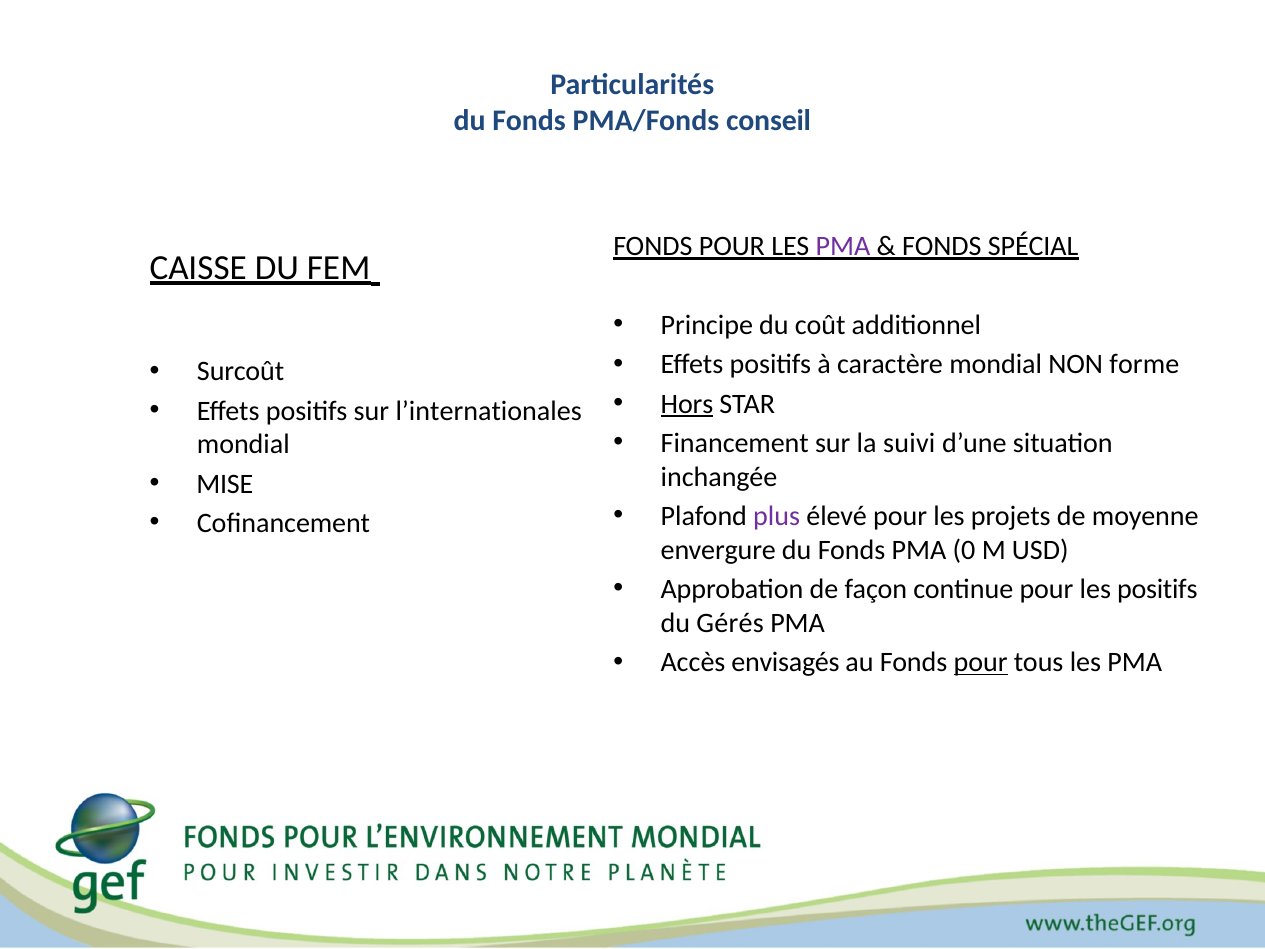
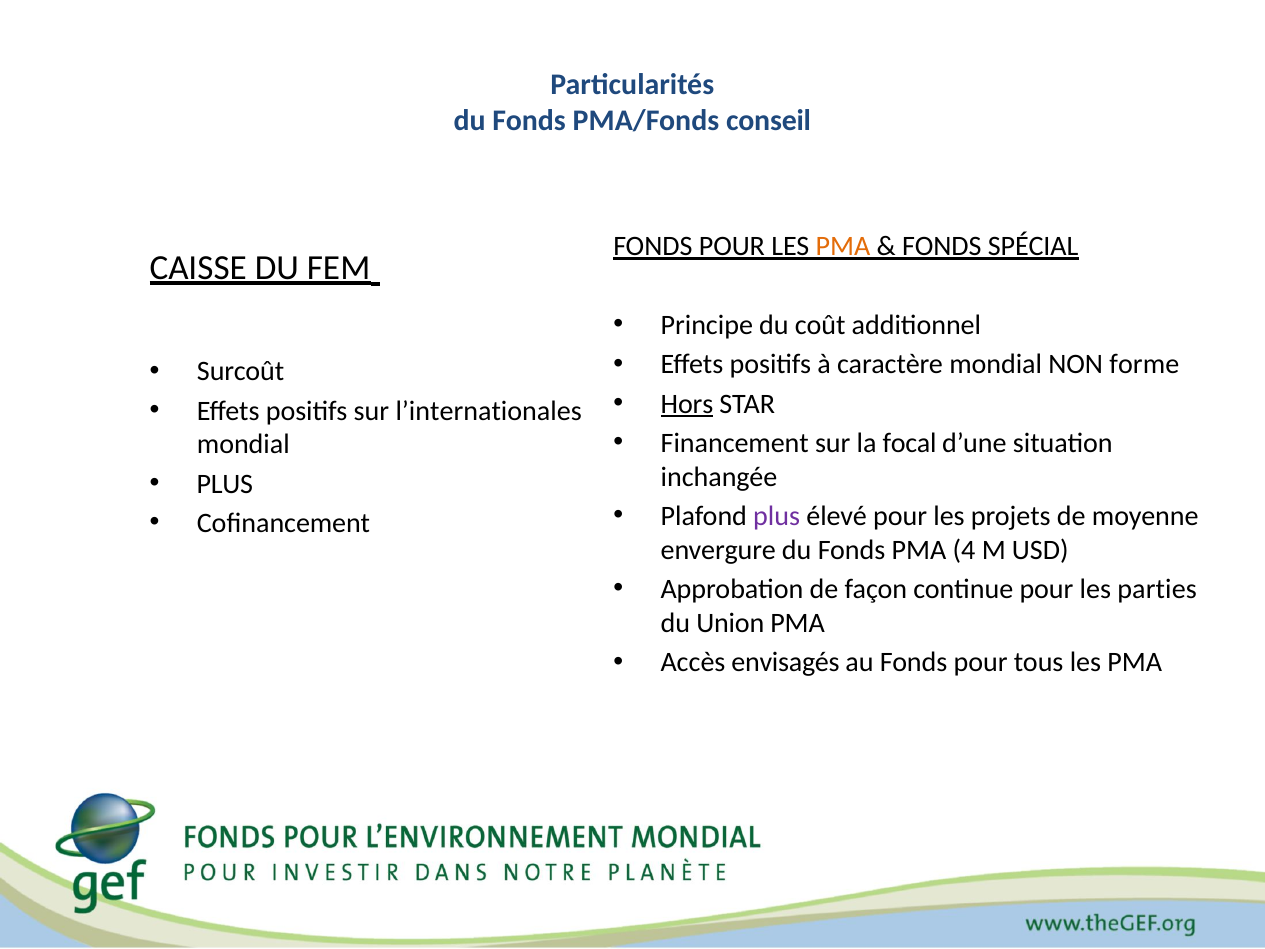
PMA colour: purple -> orange (843, 246)
suivi: suivi -> focal (910, 443)
MISE: MISE -> PLUS (225, 484)
0: 0 -> 4 (964, 550)
les positifs: positifs -> parties (1157, 589)
Gérés: Gérés -> Union (730, 623)
pour underline: present -> none (981, 662)
